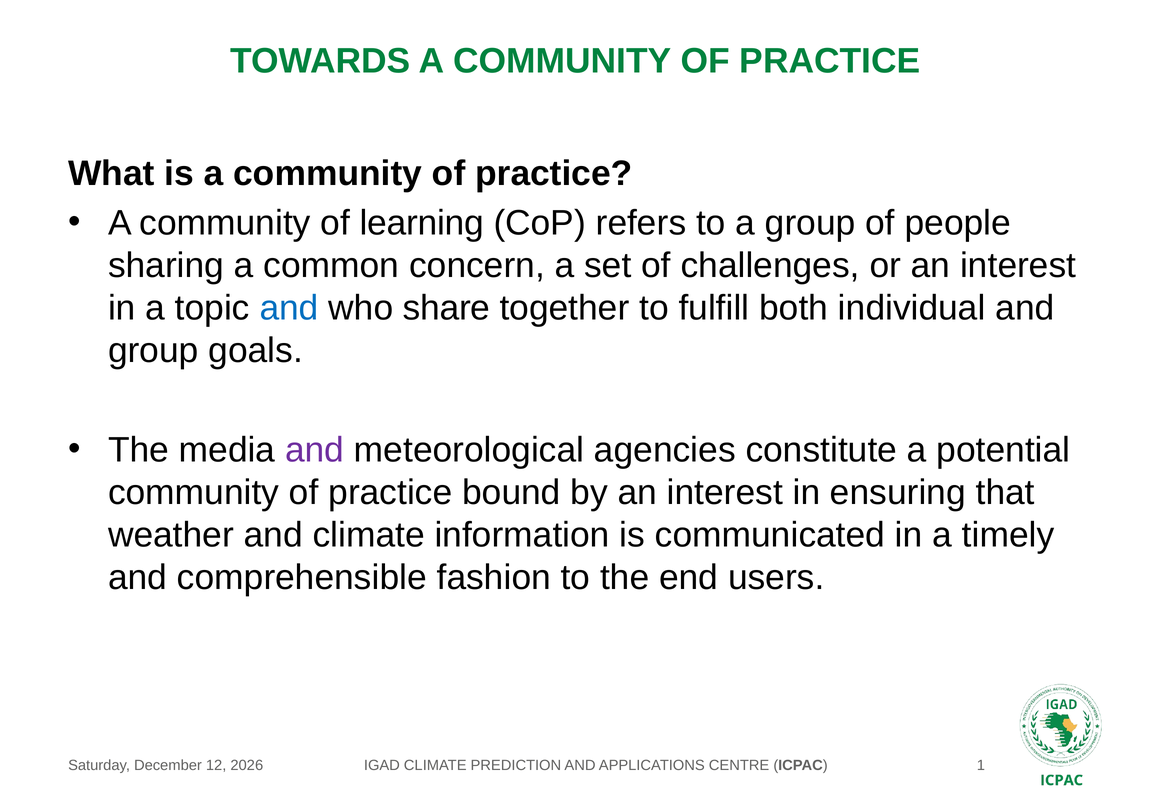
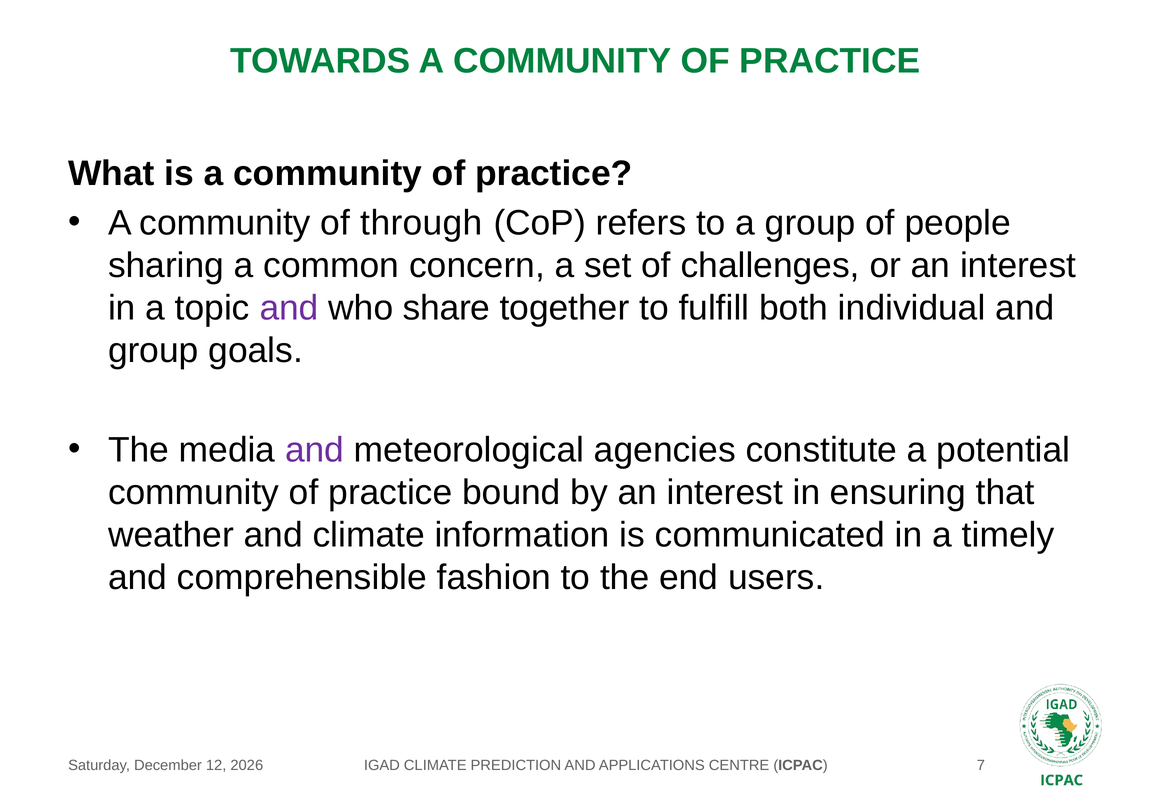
learning: learning -> through (422, 223)
and colour: blue -> purple (289, 308)
1: 1 -> 7 (981, 765)
